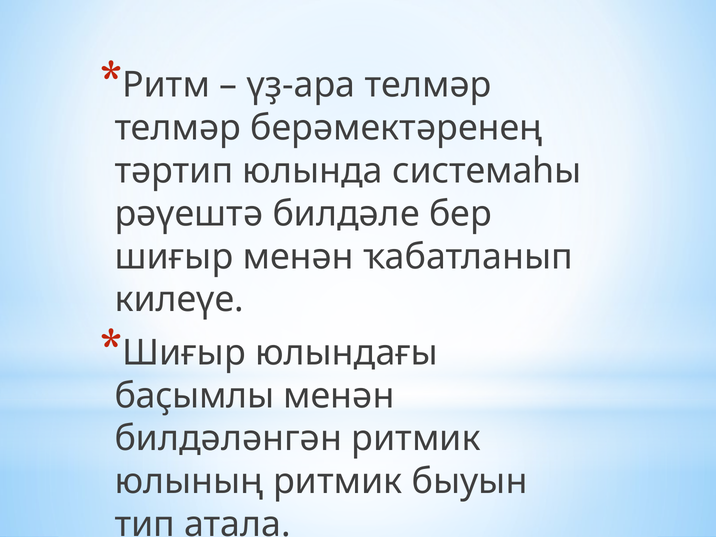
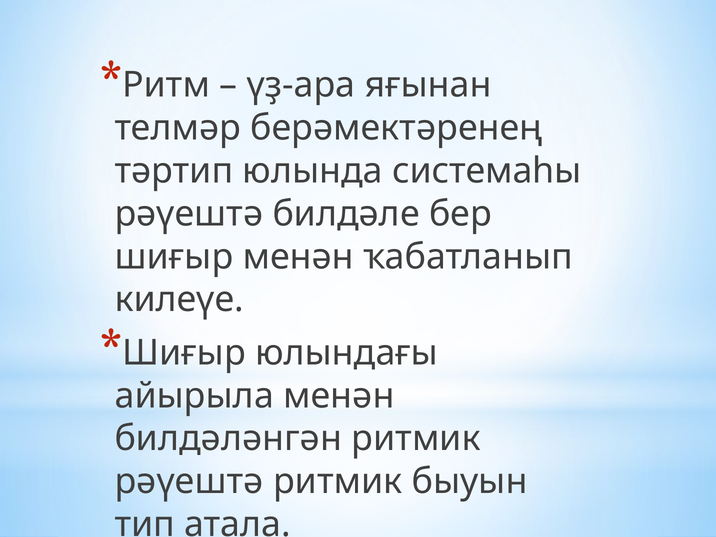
үҙ-ара телмәр: телмәр -> яғынан (428, 85)
баҫымлы: баҫымлы -> айырыла (194, 396)
юлының: юлының -> рәүештә (189, 482)
